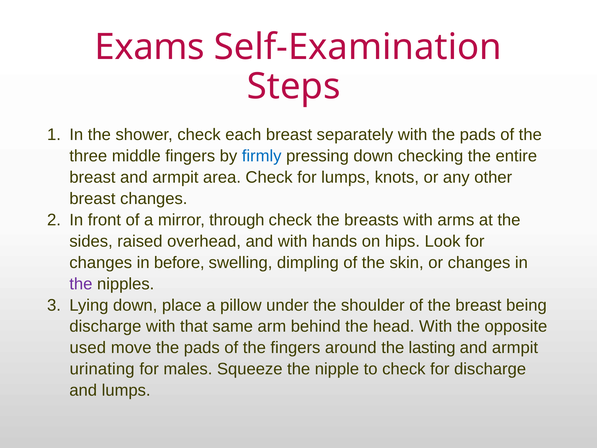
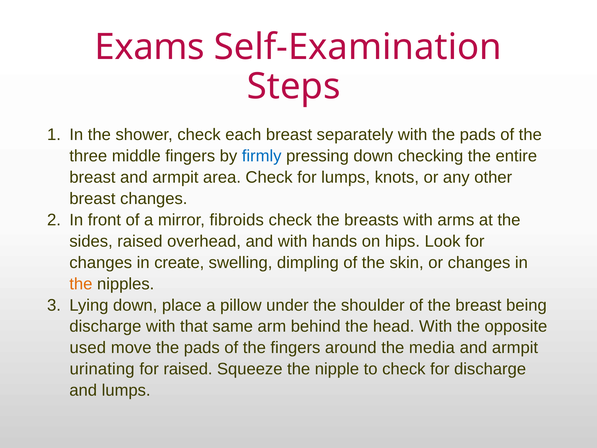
through: through -> fibroids (237, 220)
before: before -> create (179, 262)
the colour: purple -> orange (81, 284)
lasting: lasting -> media (432, 348)
for males: males -> raised (188, 369)
